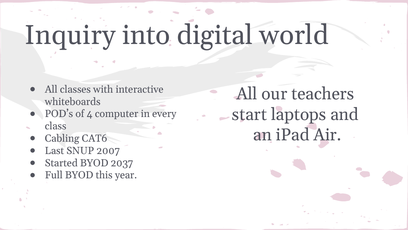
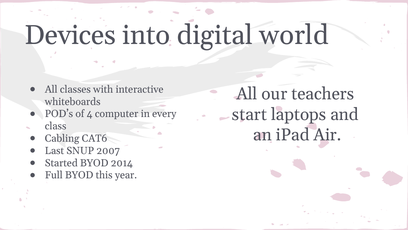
Inquiry: Inquiry -> Devices (70, 35)
2037: 2037 -> 2014 (122, 163)
